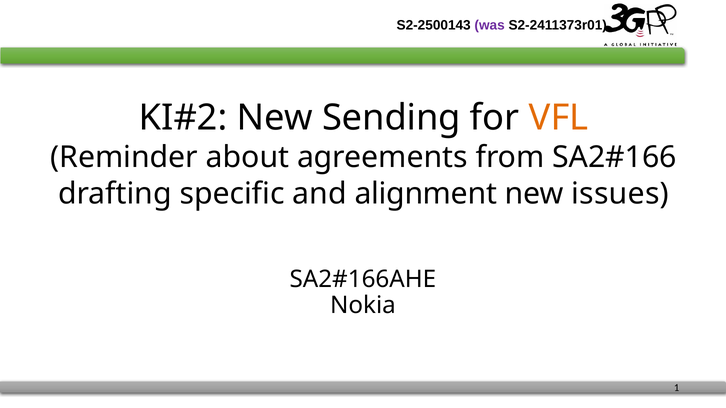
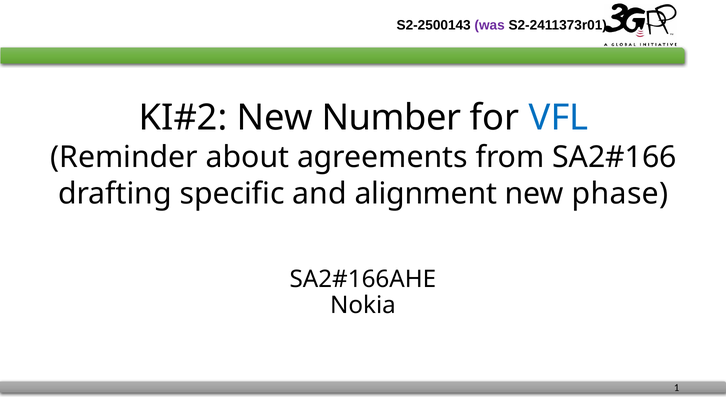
Sending: Sending -> Number (392, 118)
VFL colour: orange -> blue (559, 118)
issues: issues -> phase (620, 194)
